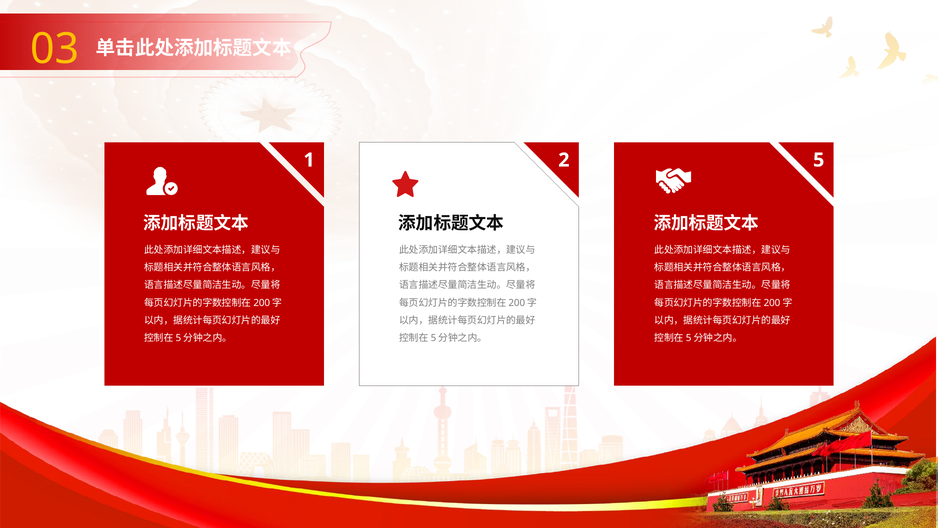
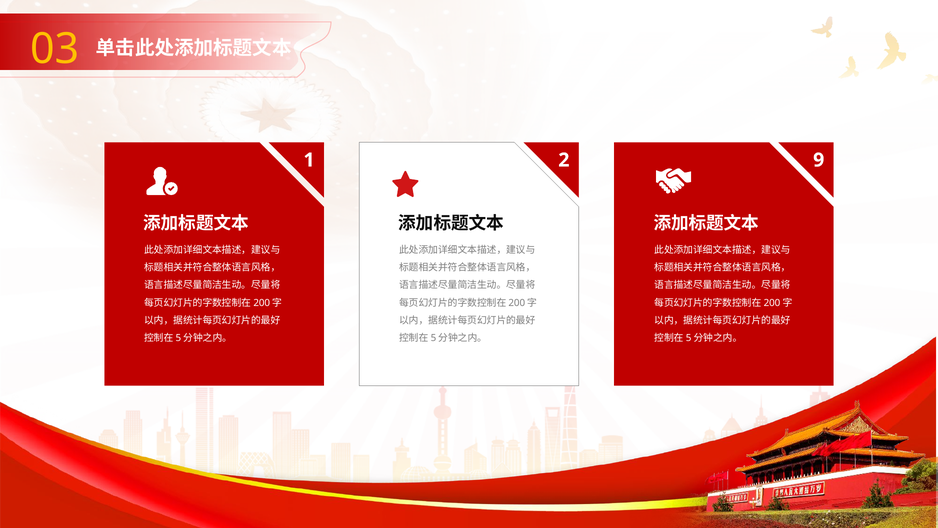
5: 5 -> 9 (819, 160)
